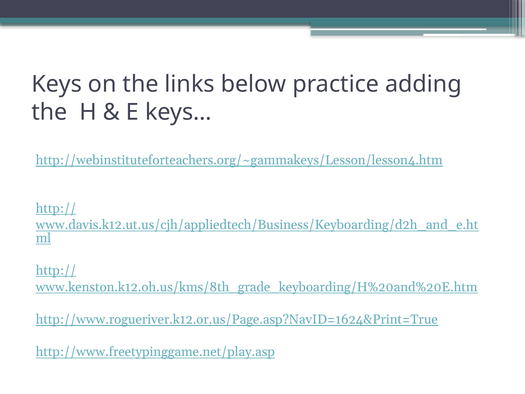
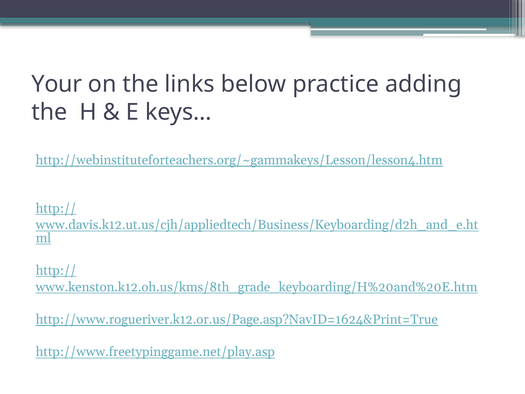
Keys: Keys -> Your (57, 84)
